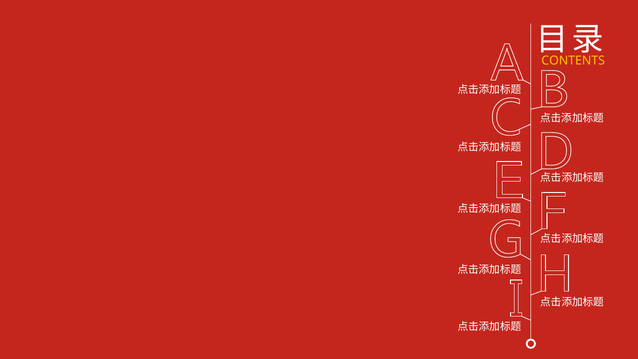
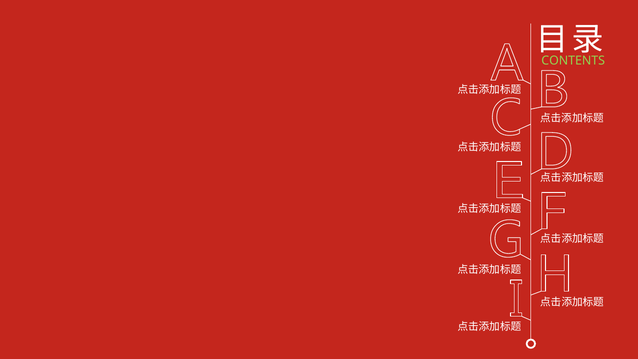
CONTENTS colour: yellow -> light green (573, 61)
